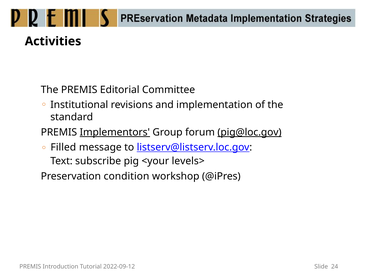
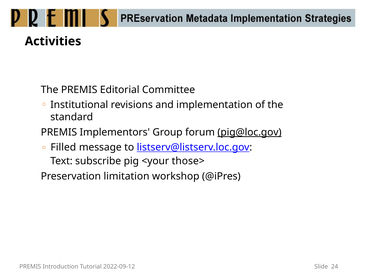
Implementors underline: present -> none (115, 132)
levels>: levels> -> those> (188, 161)
condition: condition -> limitation (127, 176)
